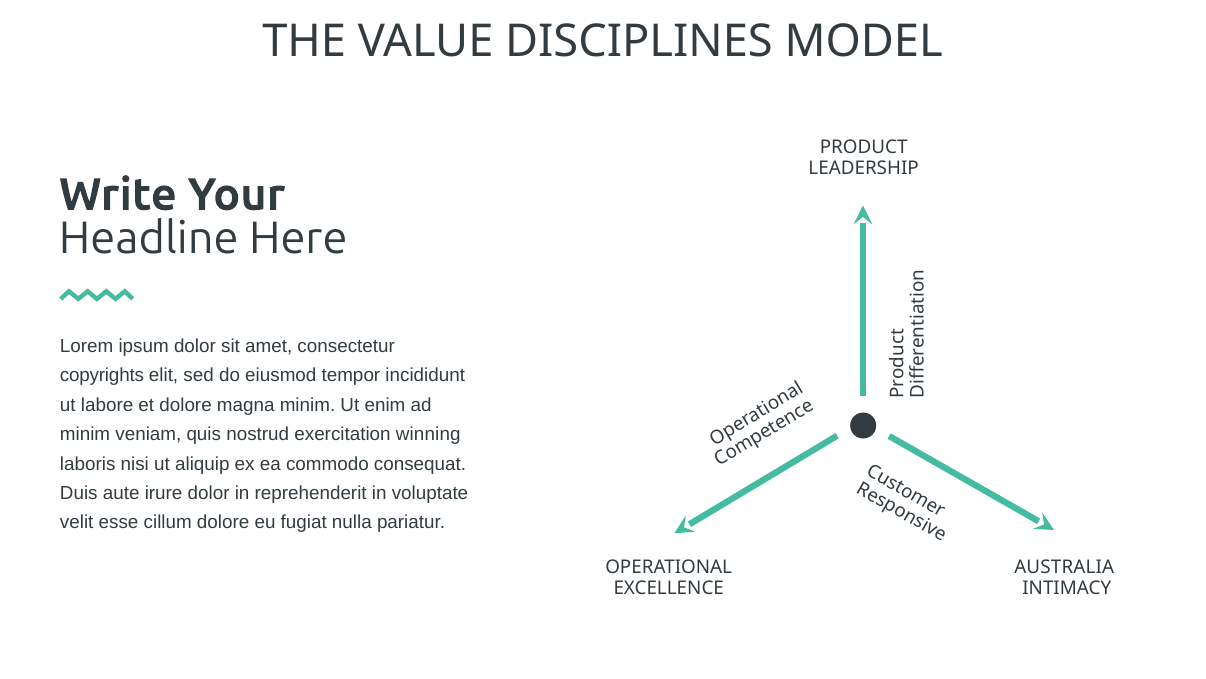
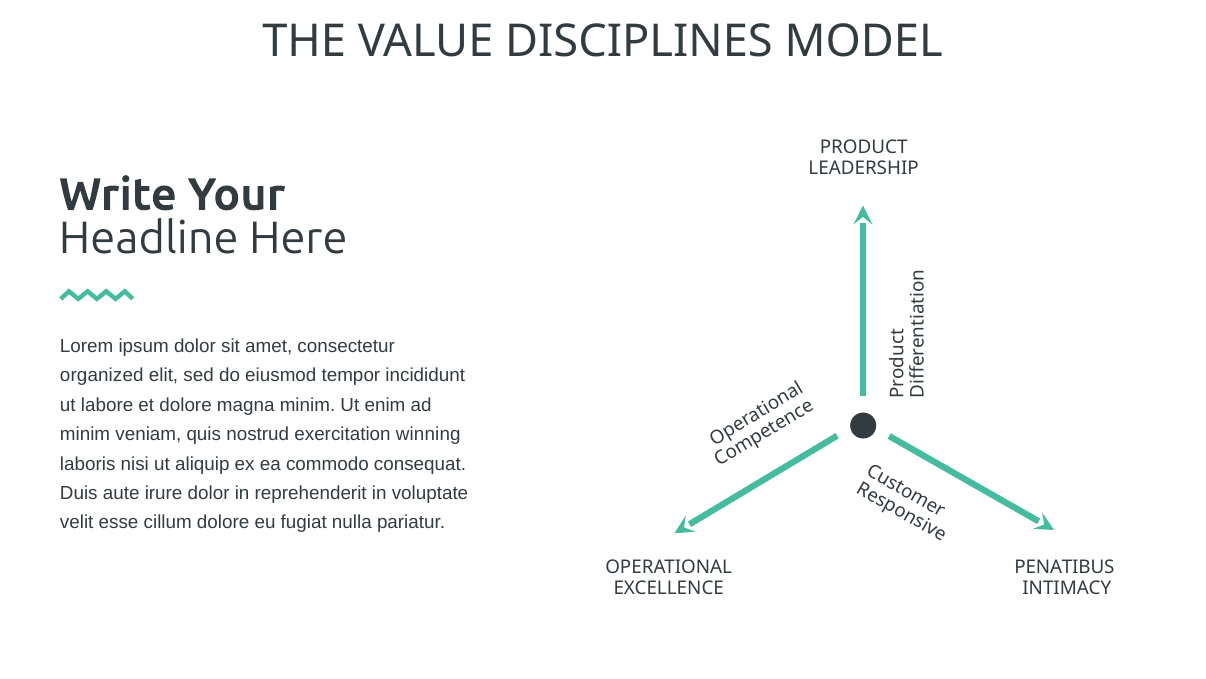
copyrights: copyrights -> organized (102, 375)
AUSTRALIA: AUSTRALIA -> PENATIBUS (1064, 567)
